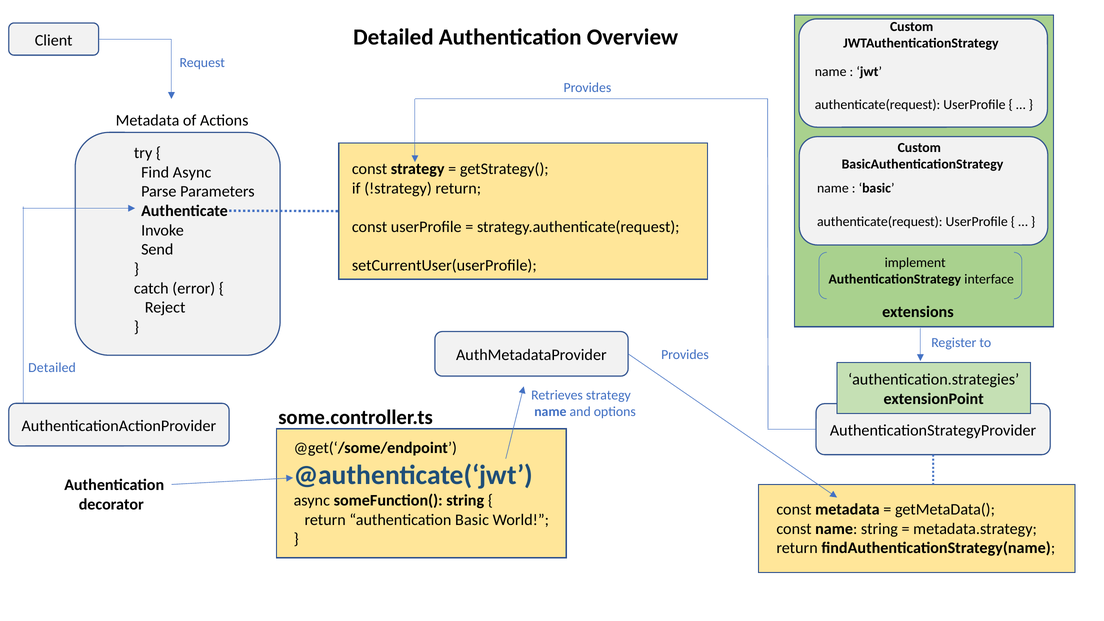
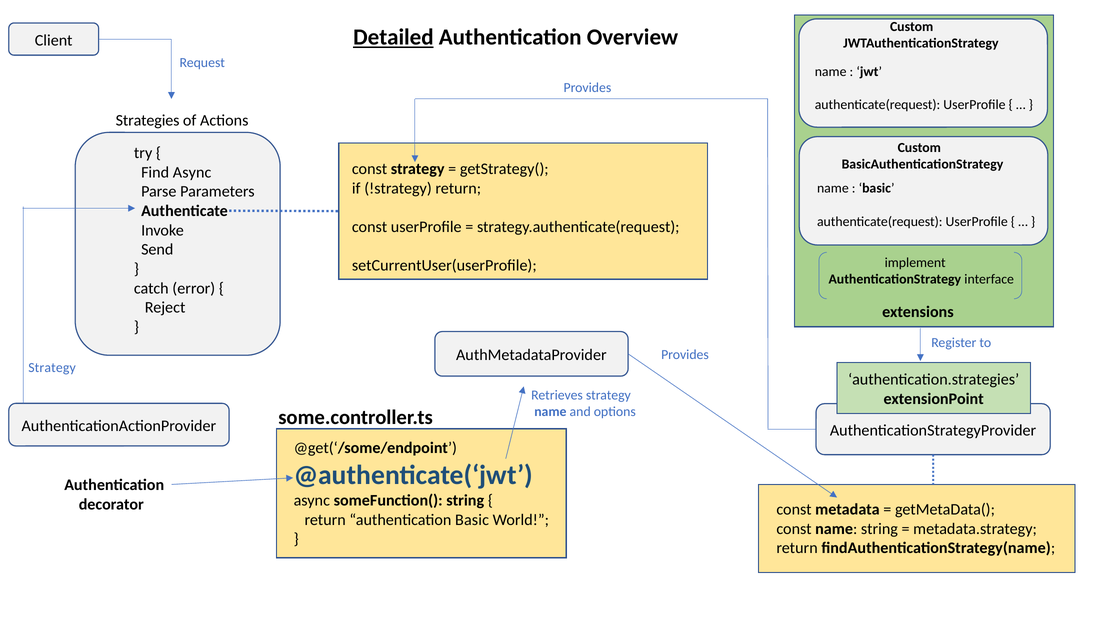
Detailed underline: none -> present (393, 37)
Metadata: Metadata -> Strategies (148, 120)
Detailed: Detailed -> Strategy (52, 368)
